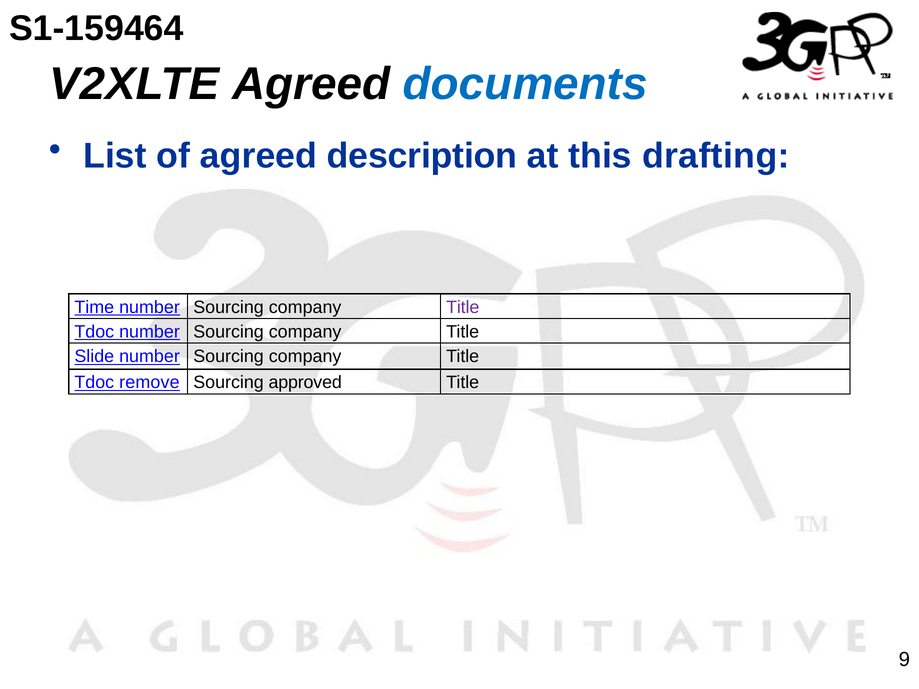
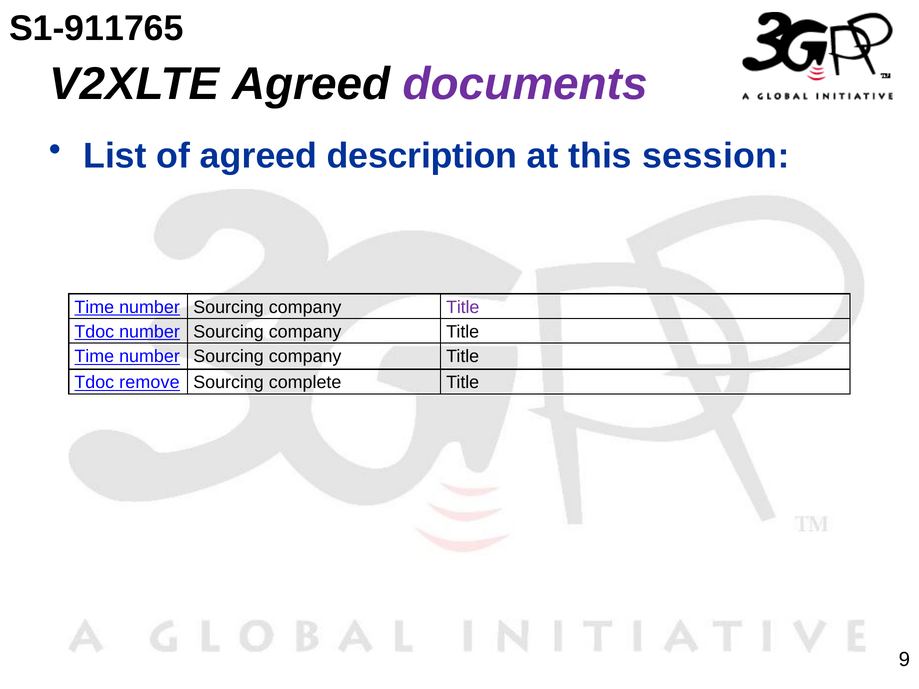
S1-159464: S1-159464 -> S1-911765 (96, 28)
documents colour: blue -> purple (525, 84)
drafting: drafting -> session (716, 156)
Slide: Slide -> Time (94, 357)
approved: approved -> complete (305, 383)
